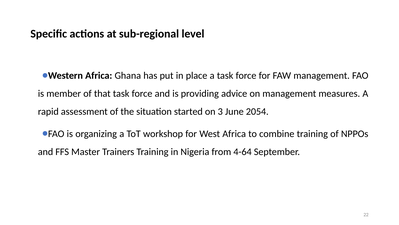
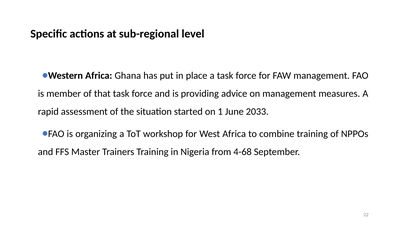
3: 3 -> 1 (220, 111)
2054: 2054 -> 2033 (257, 111)
4-64: 4-64 -> 4-68 (243, 151)
